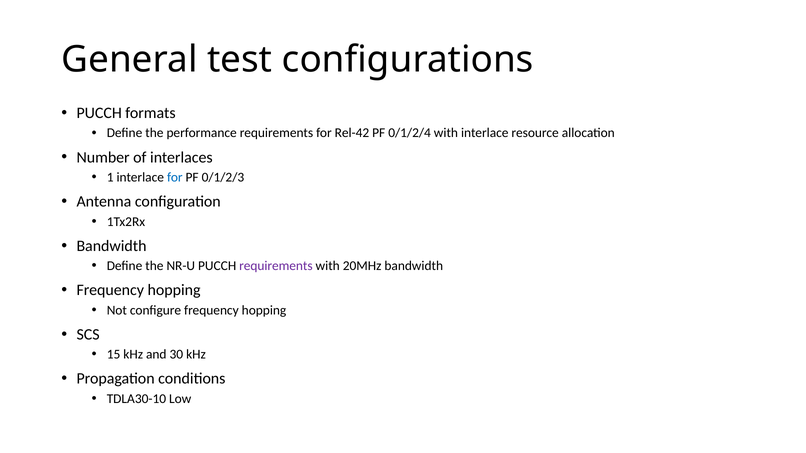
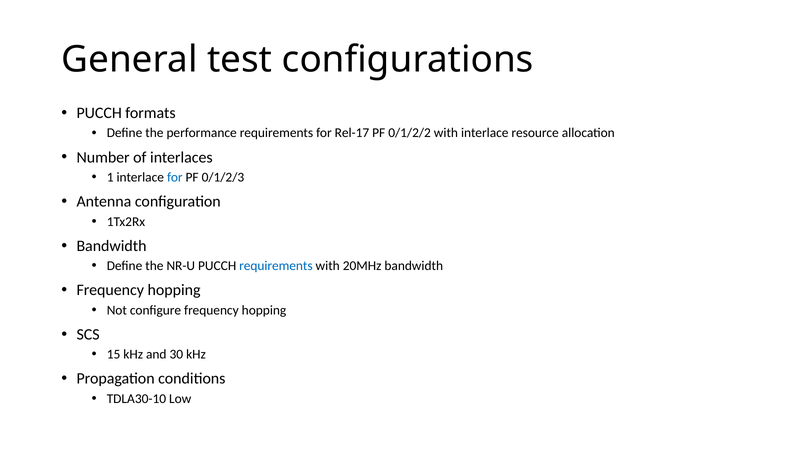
Rel-42: Rel-42 -> Rel-17 (352, 133)
0/1/2/4: 0/1/2/4 -> 0/1/2/2 (410, 133)
requirements colour: purple -> blue (276, 266)
